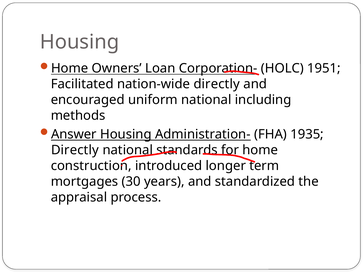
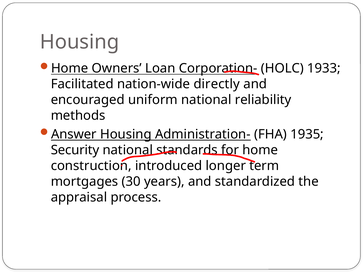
1951: 1951 -> 1933 (324, 68)
including: including -> reliability (263, 100)
Directly: Directly -> Security (75, 150)
